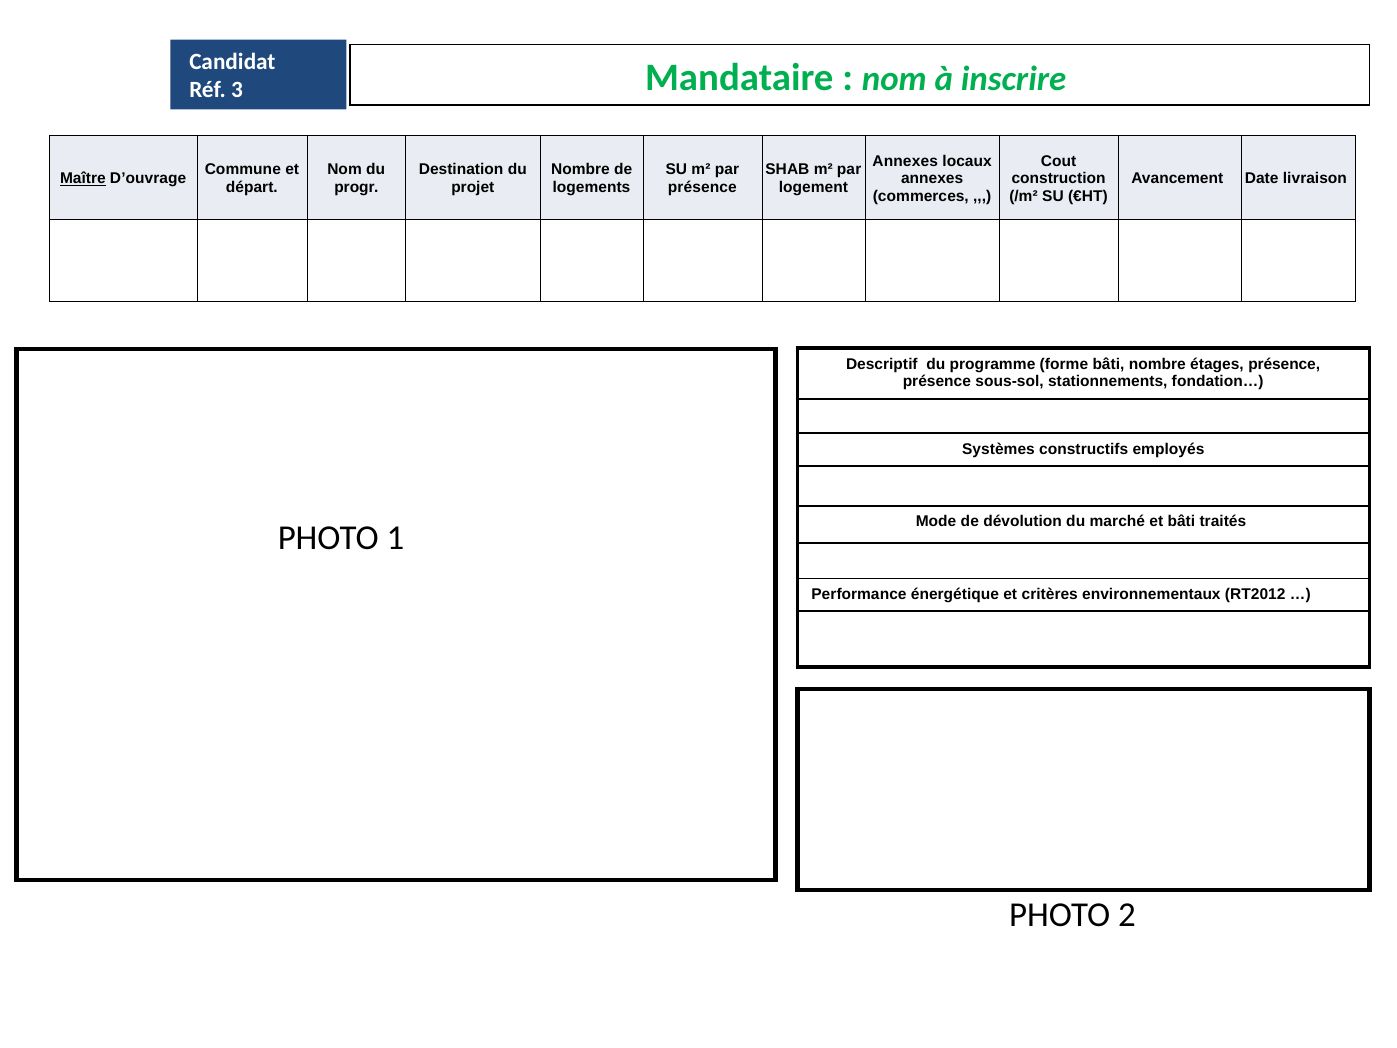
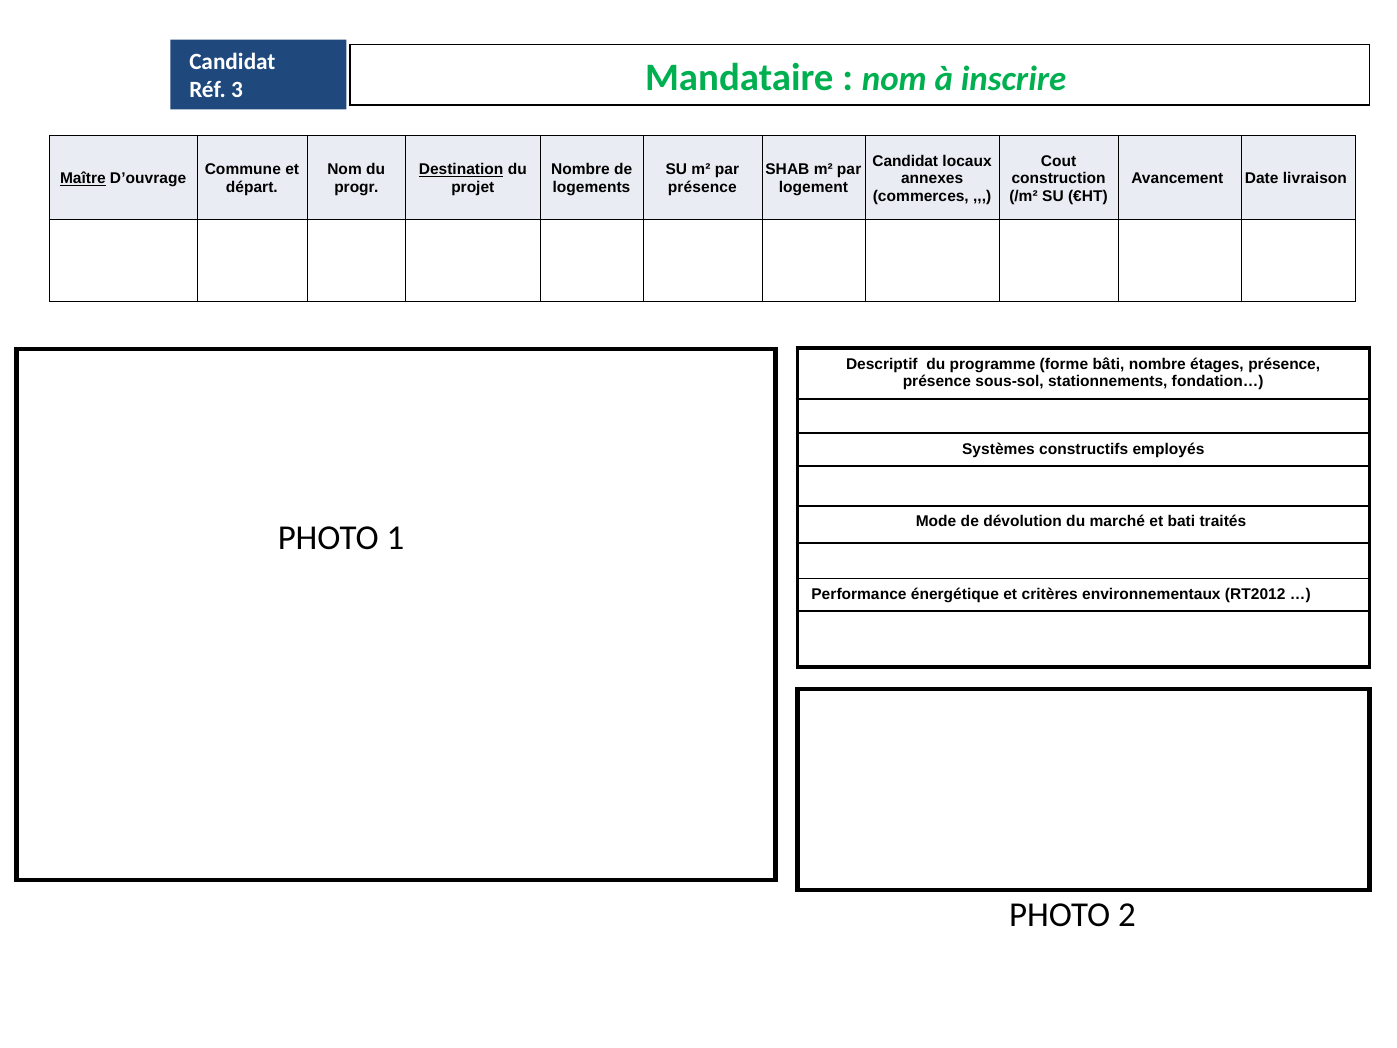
Annexes: Annexes -> Candidat (905, 161)
Destination underline: none -> present (461, 170)
et bâti: bâti -> bati (1181, 522)
